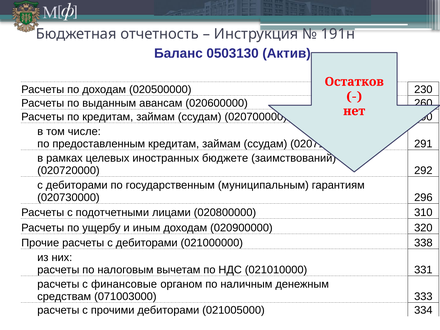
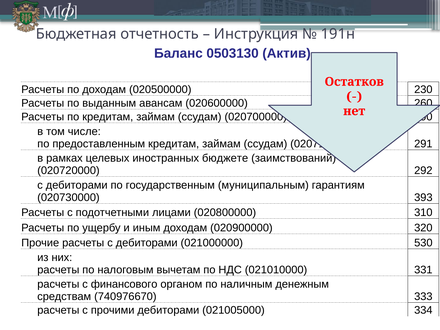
296: 296 -> 393 (423, 197)
338: 338 -> 530 (423, 243)
финансовые: финансовые -> финансового (124, 284)
071003000: 071003000 -> 740976670 (125, 297)
